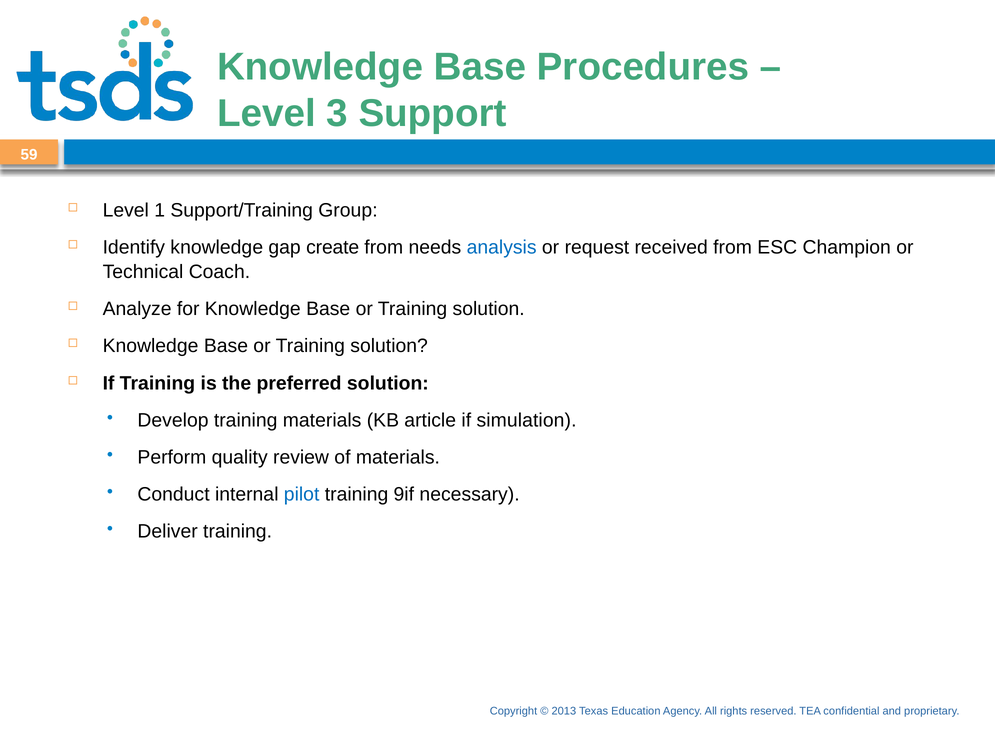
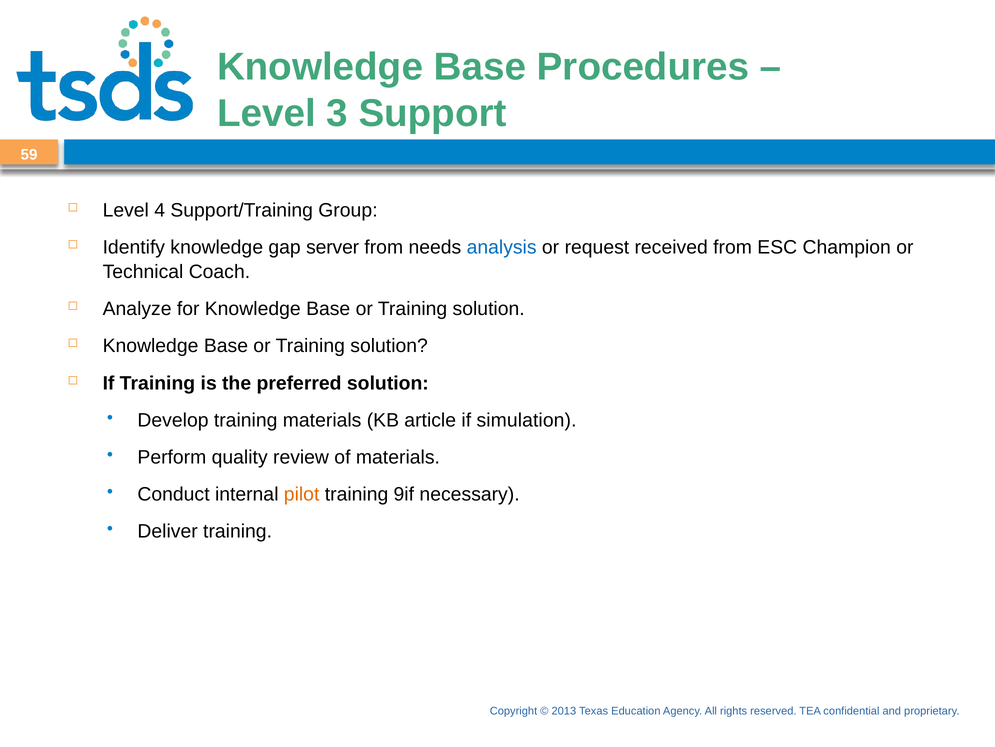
1: 1 -> 4 (160, 210)
create: create -> server (333, 247)
pilot colour: blue -> orange (302, 494)
